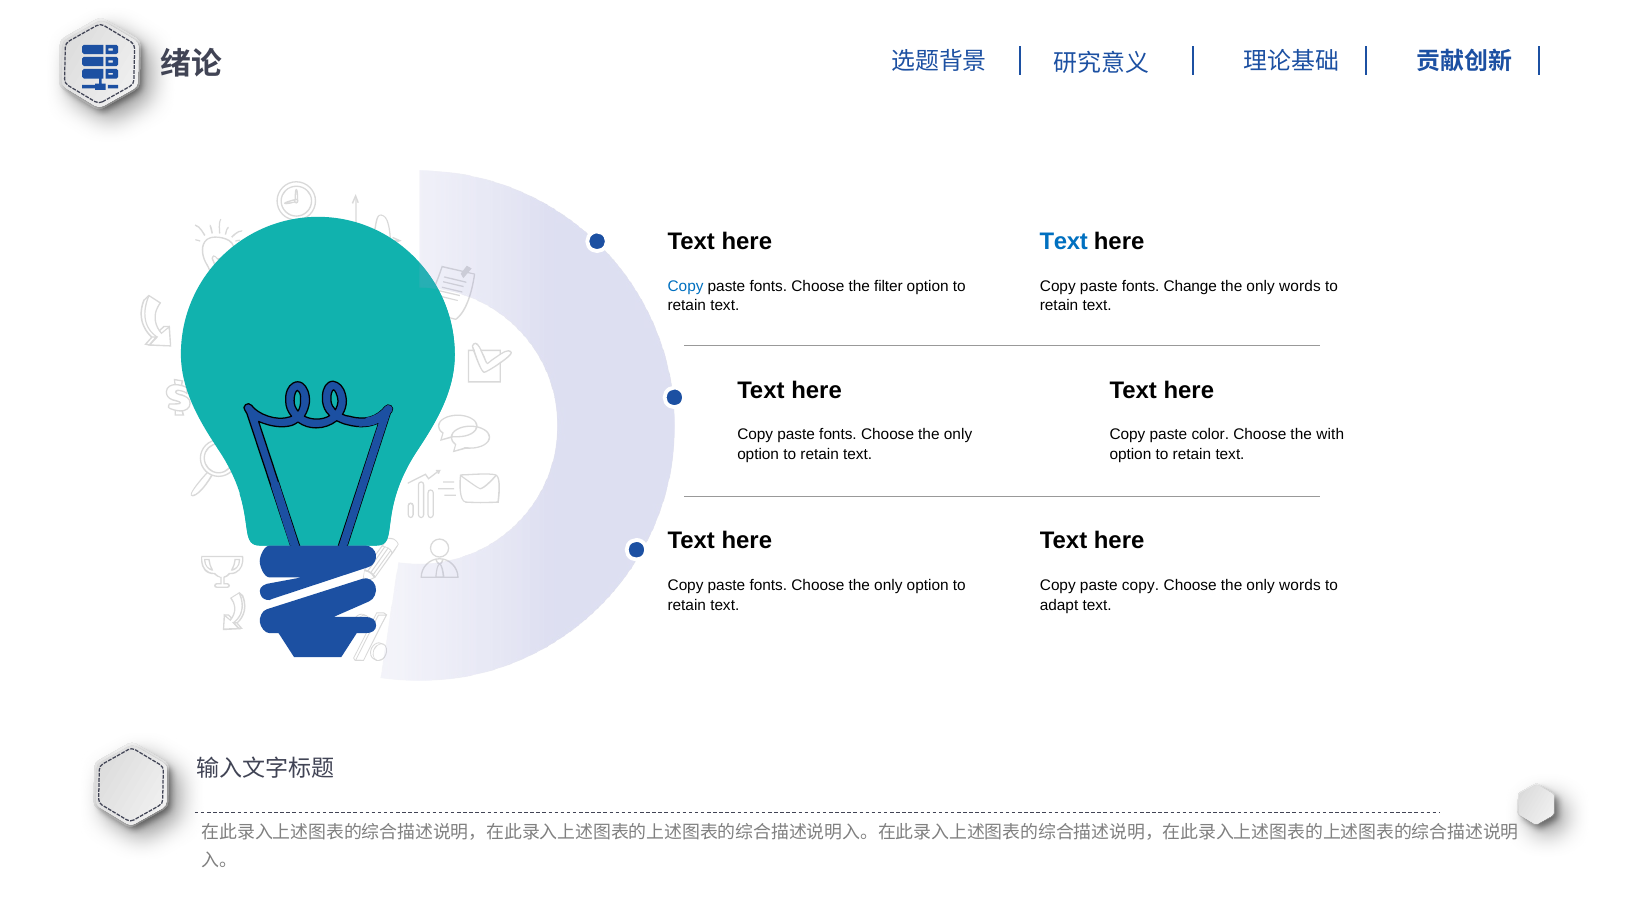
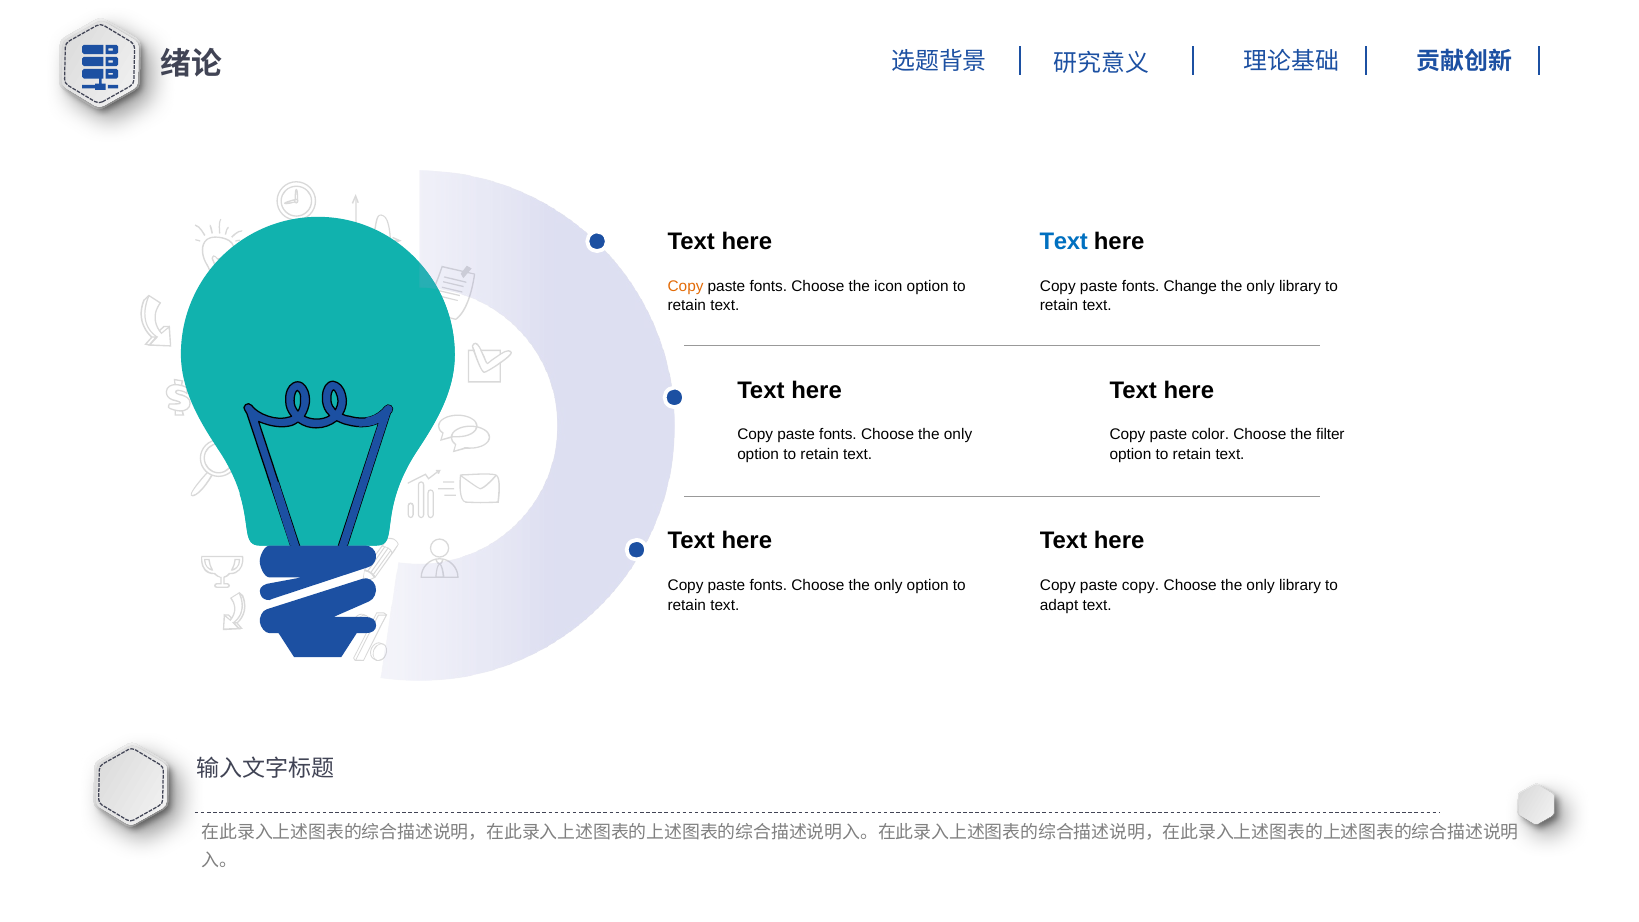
Copy colour: blue -> orange (686, 286)
filter: filter -> icon (888, 286)
words: words -> library (1300, 286)
with: with -> filter (1330, 435)
Choose the only words: words -> library (1300, 585)
